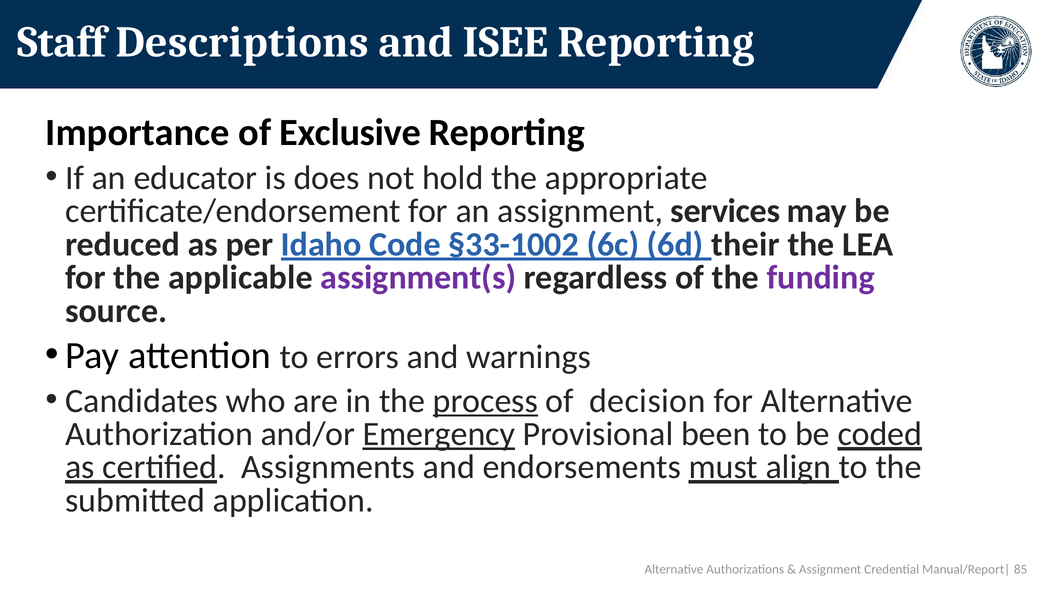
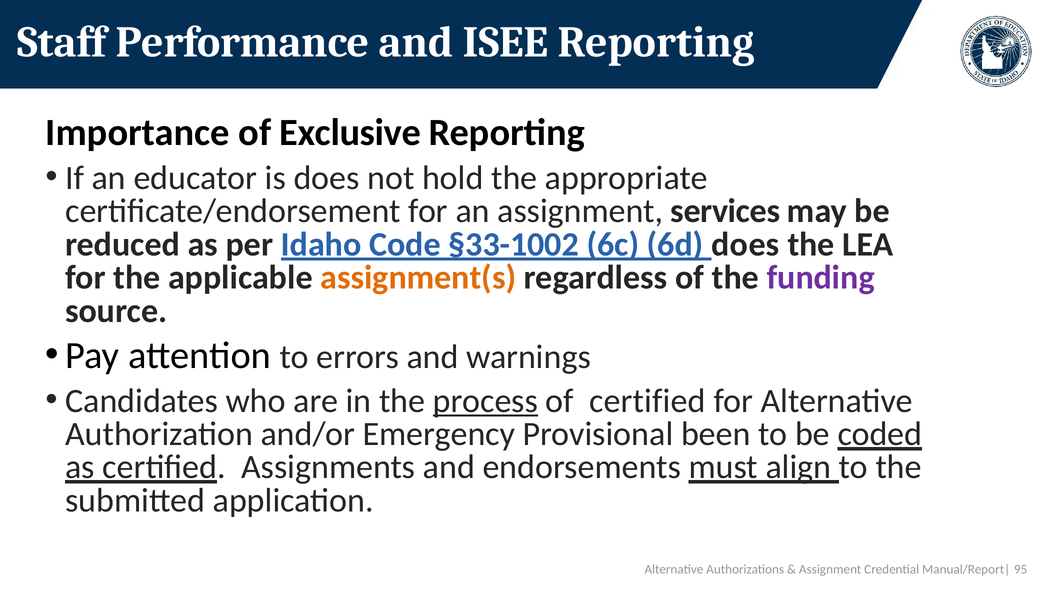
Descriptions: Descriptions -> Performance (243, 42)
their: their -> does (745, 244)
assignment(s colour: purple -> orange (418, 278)
of decision: decision -> certified (647, 401)
Emergency underline: present -> none (439, 434)
85: 85 -> 95 (1021, 569)
